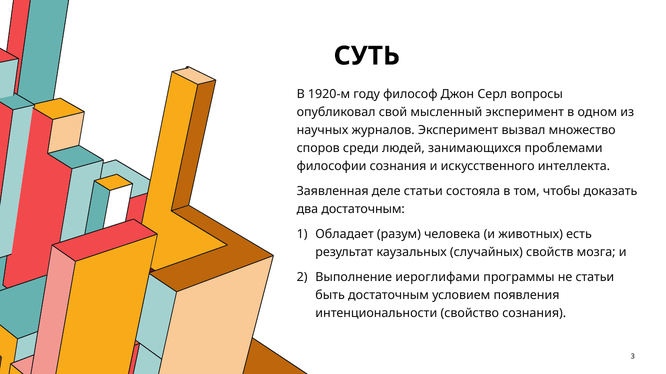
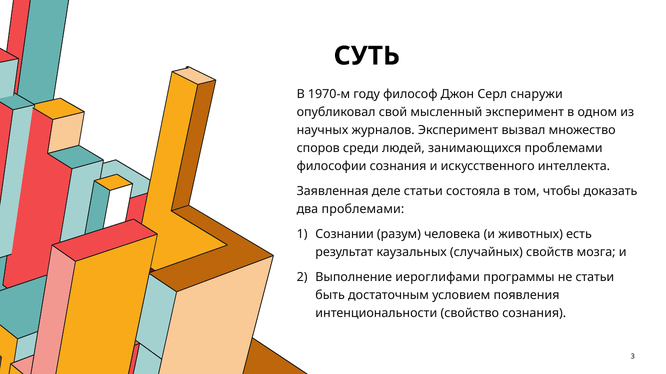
1920-м: 1920-м -> 1970-м (329, 94)
вопросы: вопросы -> снаружи (537, 94)
два достаточным: достаточным -> проблемами (363, 209)
Обладает: Обладает -> Сознании (345, 234)
